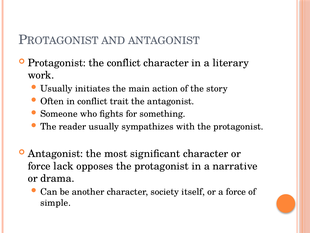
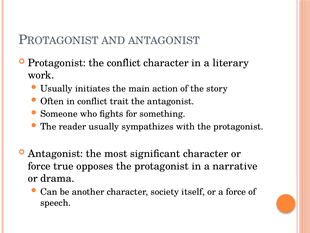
lack: lack -> true (63, 166)
simple: simple -> speech (56, 202)
